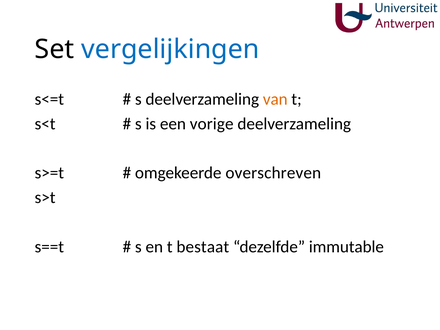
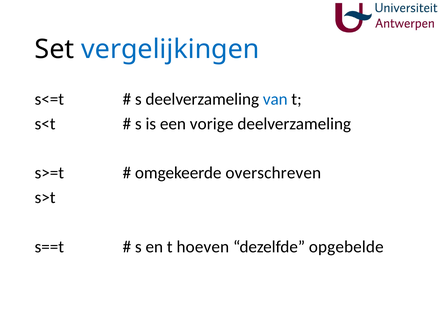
van colour: orange -> blue (275, 99)
bestaat: bestaat -> hoeven (203, 247)
immutable: immutable -> opgebelde (346, 247)
